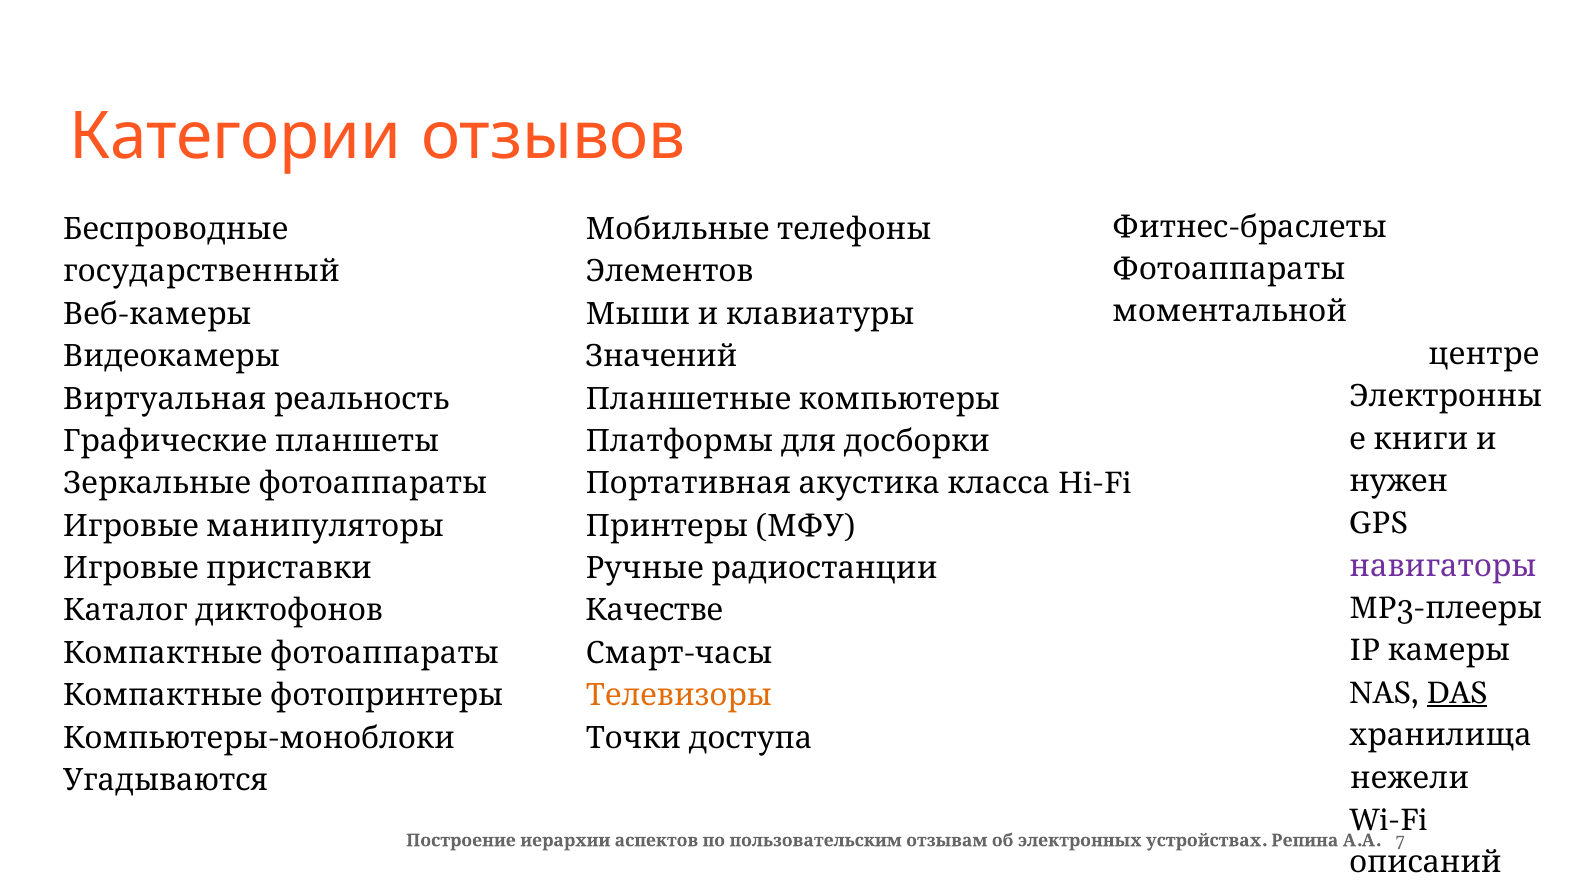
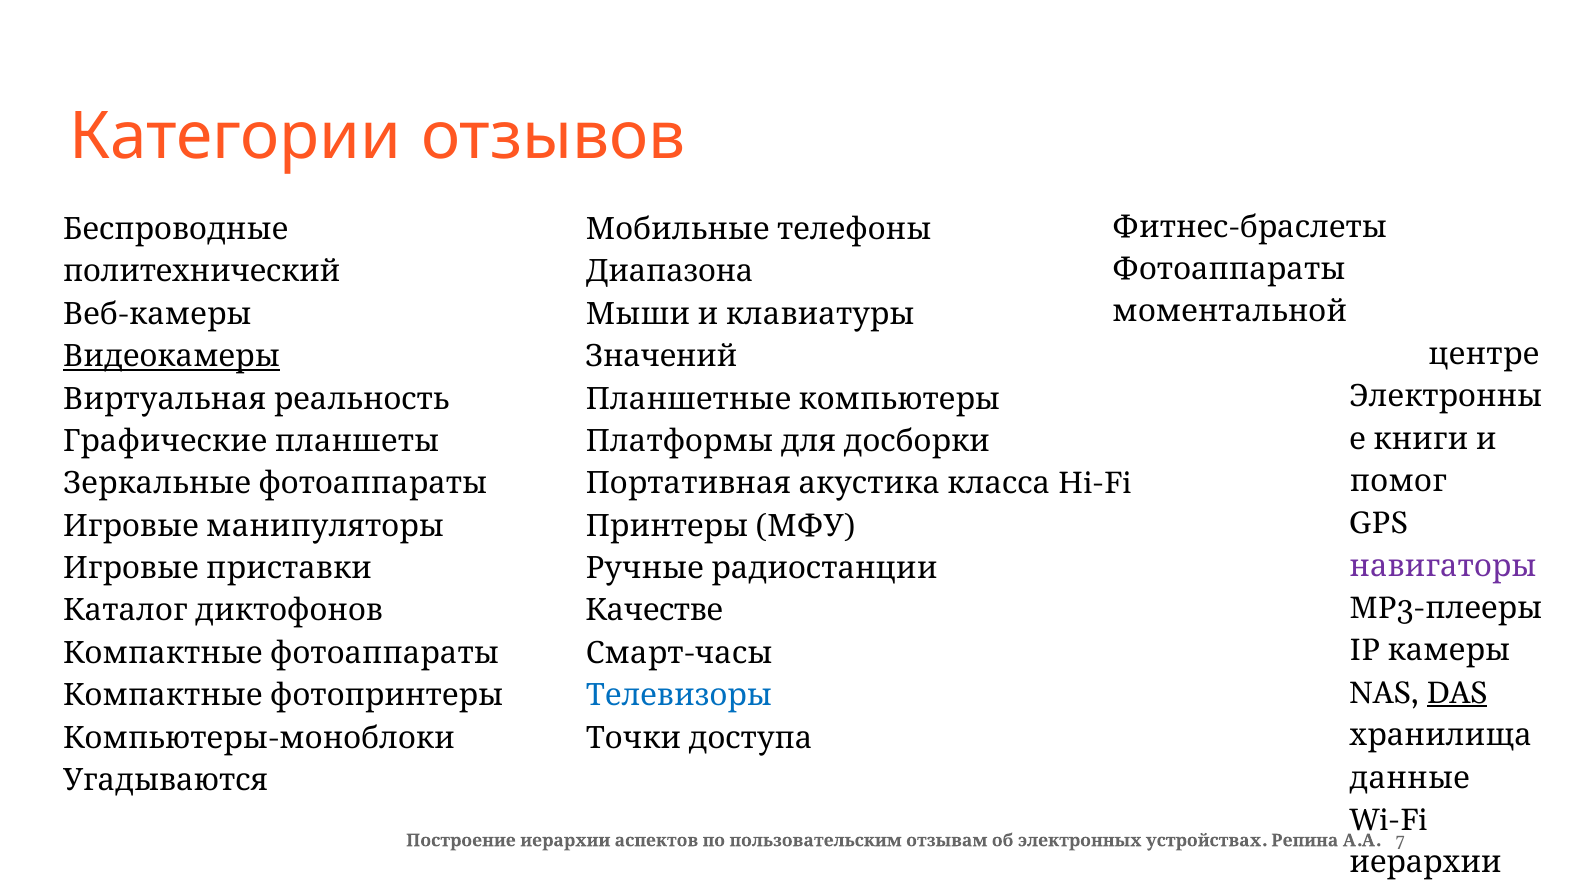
государственный: государственный -> политехнический (202, 272)
Элементов: Элементов -> Диапазона (670, 272)
Видеокамеры underline: none -> present (172, 356)
нужен: нужен -> помог (1398, 481)
Телевизоры colour: orange -> blue (679, 695)
нежели: нежели -> данные (1410, 778)
описаний: описаний -> иерархии (1426, 862)
